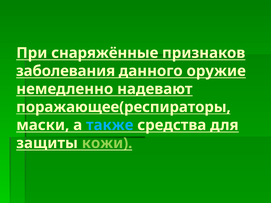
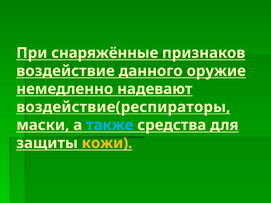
заболевания: заболевания -> воздействие (66, 71)
поражающее(респираторы: поражающее(респираторы -> воздействие(респираторы (123, 107)
кожи colour: light green -> yellow (107, 143)
